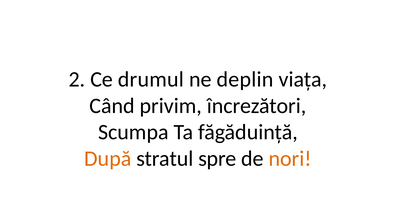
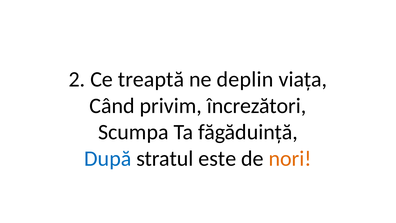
drumul: drumul -> treaptă (151, 79)
După colour: orange -> blue (108, 158)
spre: spre -> este (217, 158)
